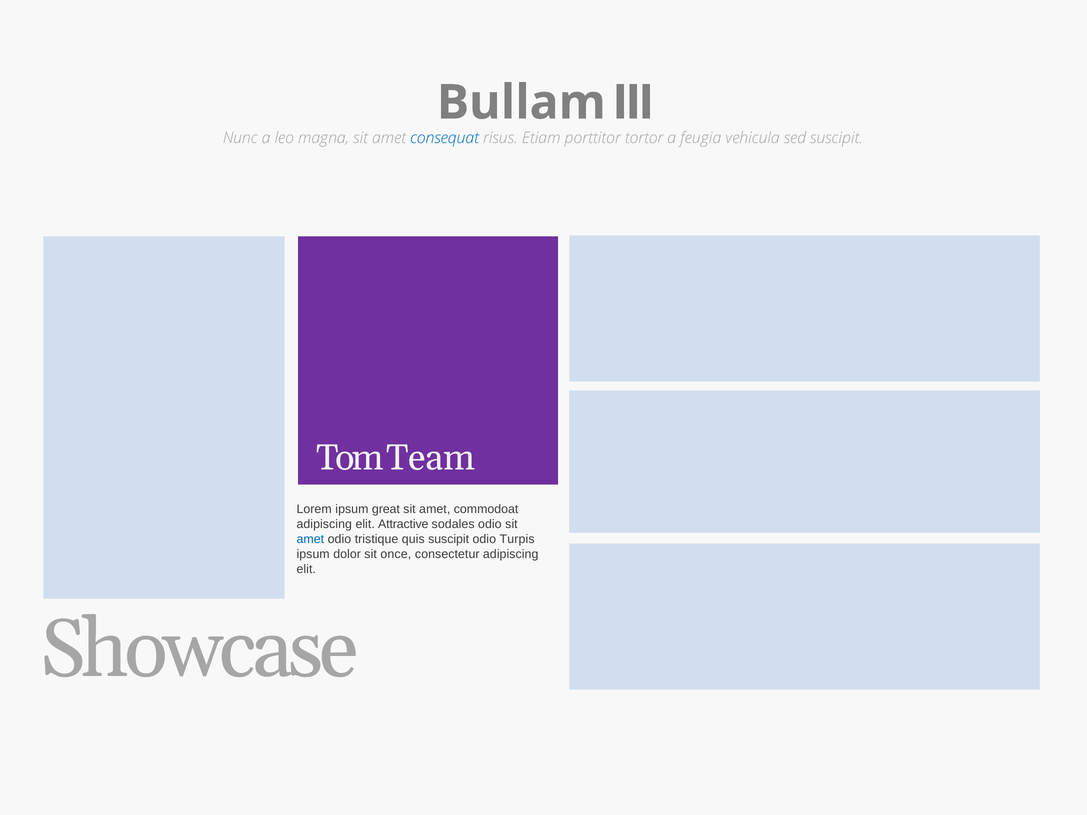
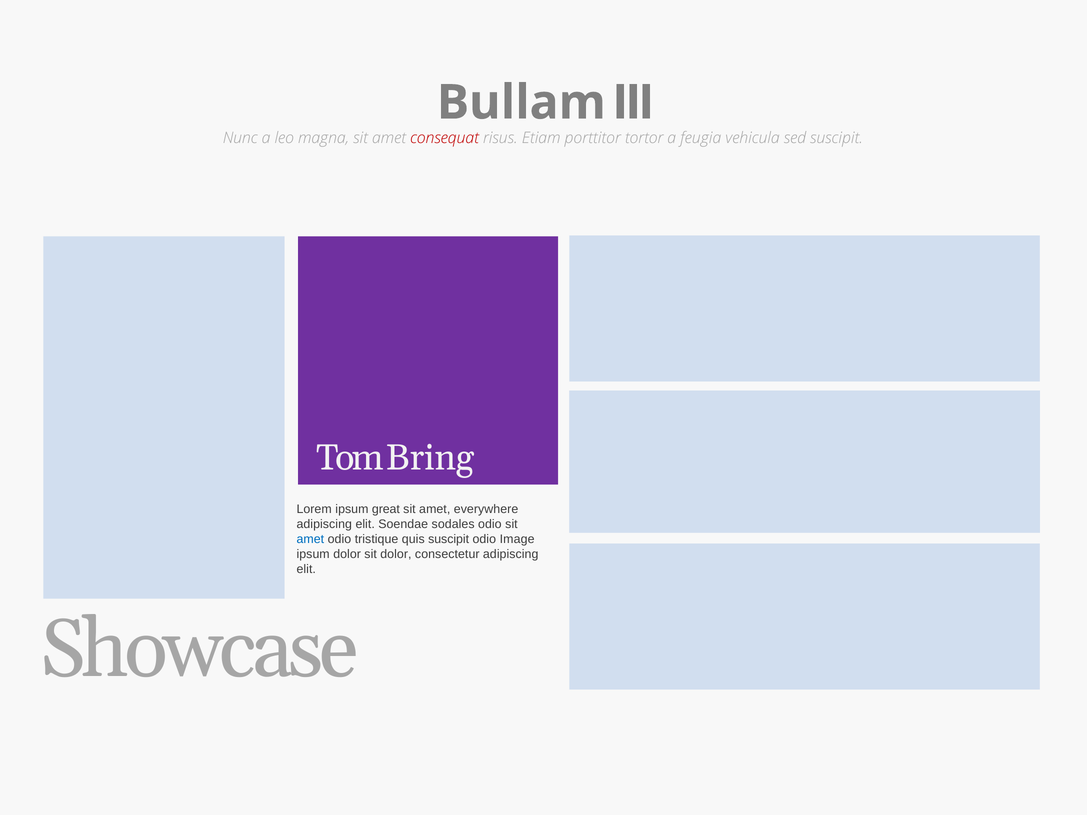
consequat colour: blue -> red (445, 138)
Team: Team -> Bring (430, 458)
commodoat: commodoat -> everywhere (486, 509)
Attractive: Attractive -> Soendae (403, 524)
Turpis: Turpis -> Image (517, 539)
sit once: once -> dolor (396, 554)
